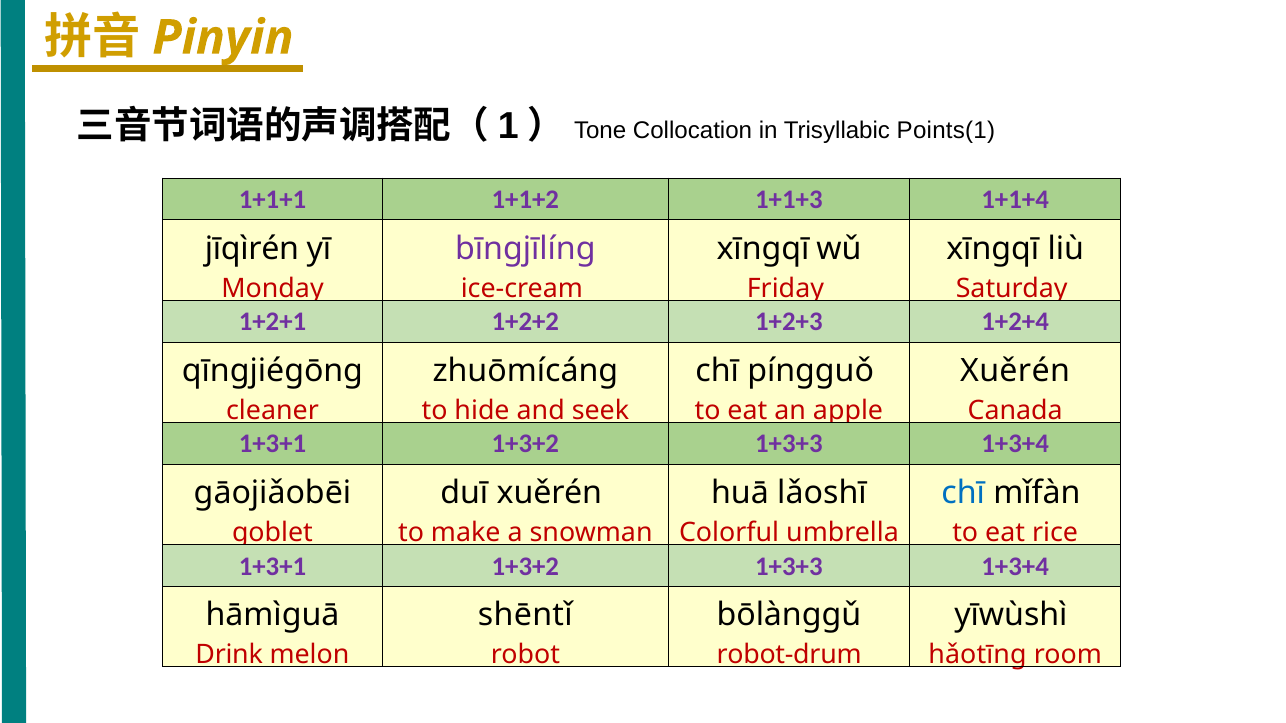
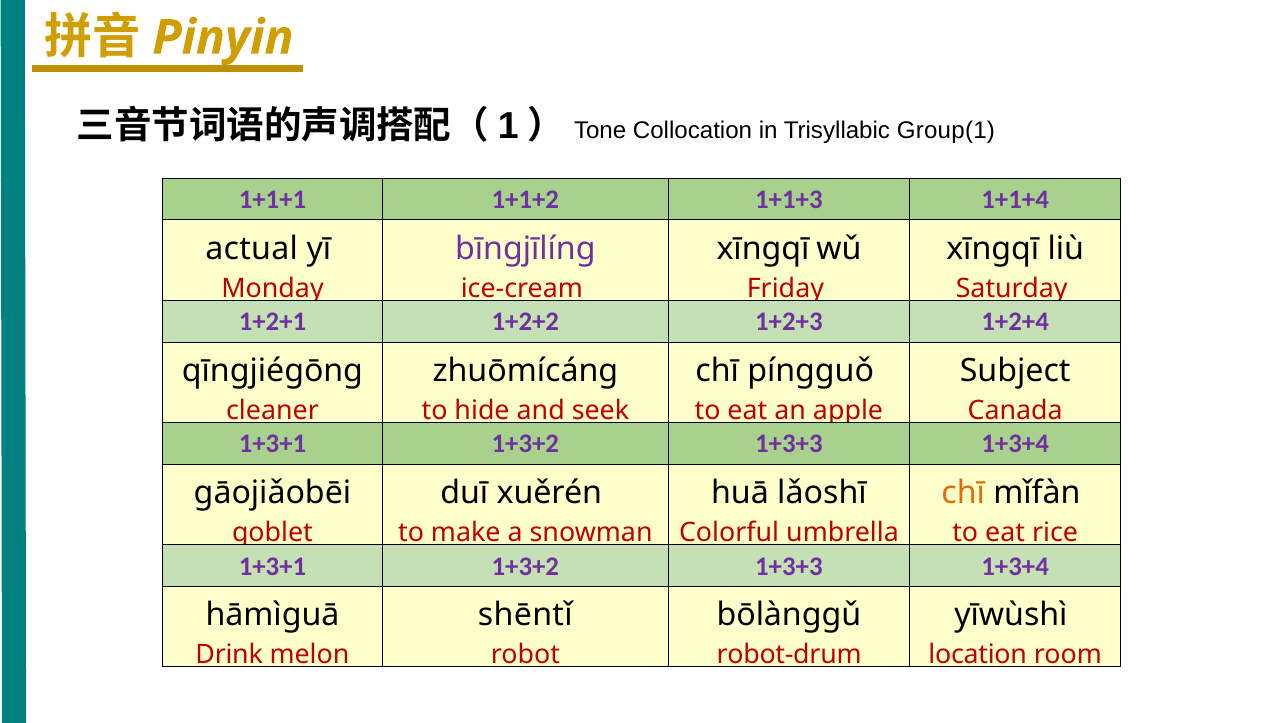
Points(1: Points(1 -> Group(1 (946, 131)
jīqìrén: jīqìrén -> actual (252, 249)
Xuěrén: Xuěrén -> Subject (1015, 371)
chī colour: blue -> orange (963, 493)
hǎotīng: hǎotīng -> location (978, 655)
